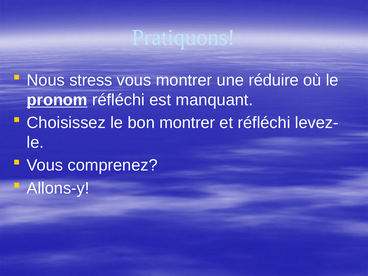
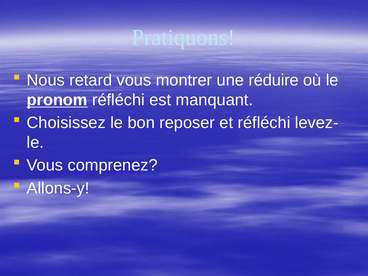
stress: stress -> retard (91, 80)
bon montrer: montrer -> reposer (187, 123)
